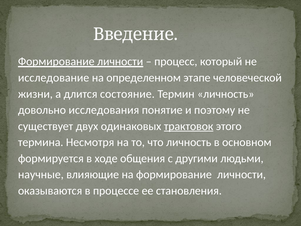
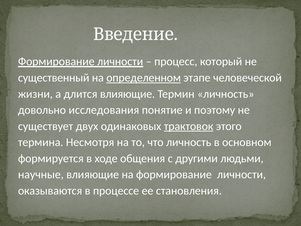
исследование: исследование -> существенный (54, 78)
определенном underline: none -> present (144, 78)
длится состояние: состояние -> влияющие (127, 94)
